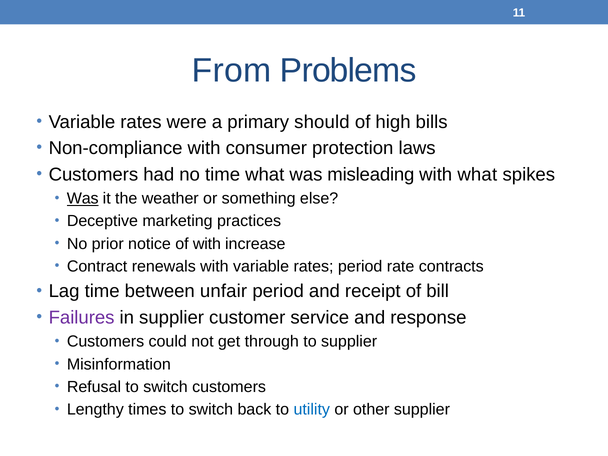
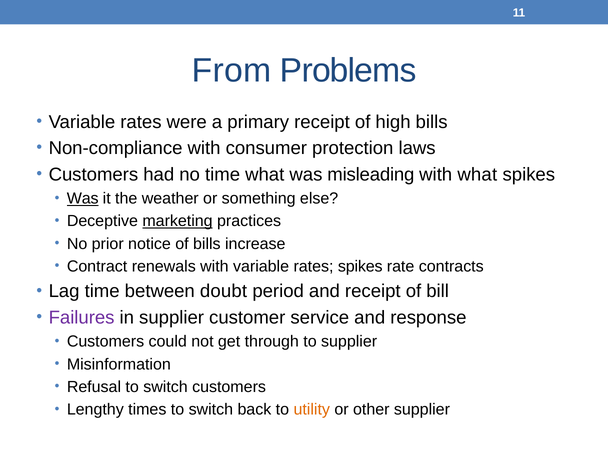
primary should: should -> receipt (322, 122)
marketing underline: none -> present (178, 221)
of with: with -> bills (207, 244)
rates period: period -> spikes (360, 266)
unfair: unfair -> doubt (224, 291)
utility colour: blue -> orange (312, 410)
